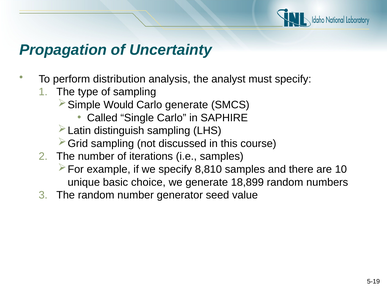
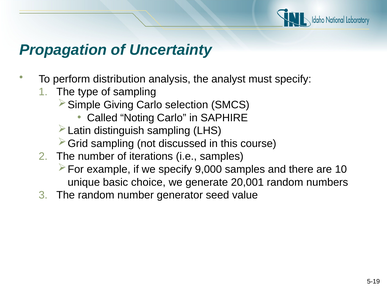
Would: Would -> Giving (119, 105)
Carlo generate: generate -> selection (187, 105)
Single: Single -> Noting (137, 118)
8,810: 8,810 -> 9,000 (208, 170)
18,899: 18,899 -> 20,001 (247, 182)
